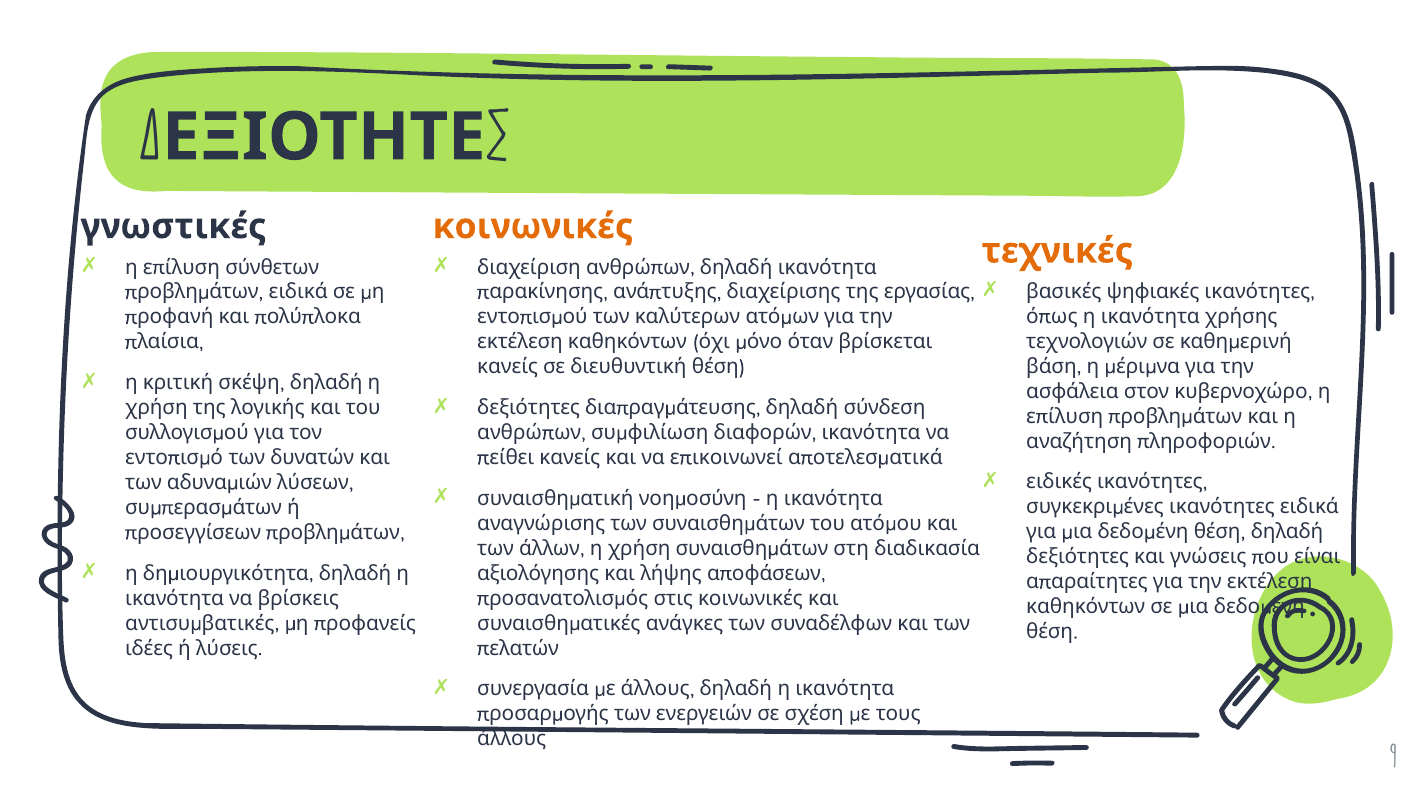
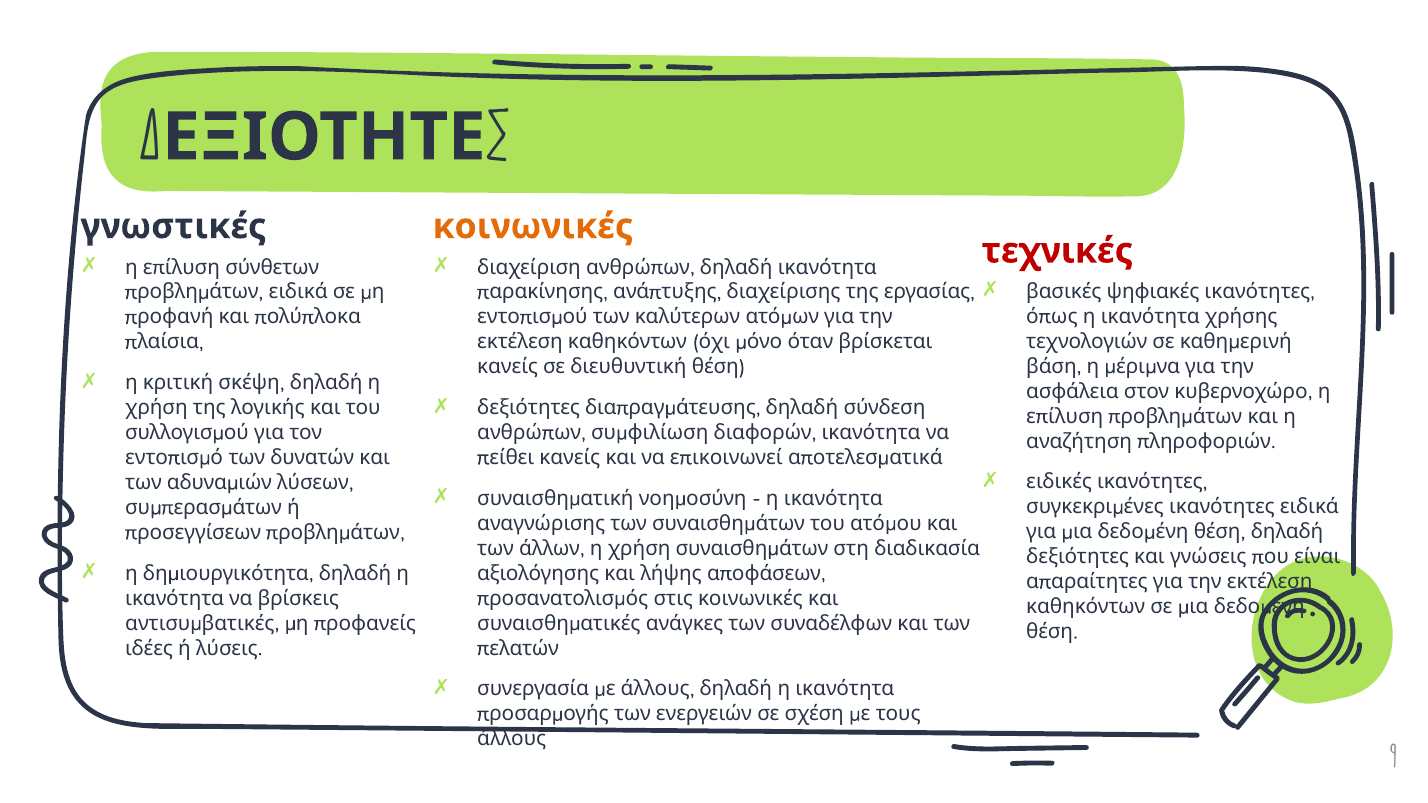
τεχνικές colour: orange -> red (1057, 251)
